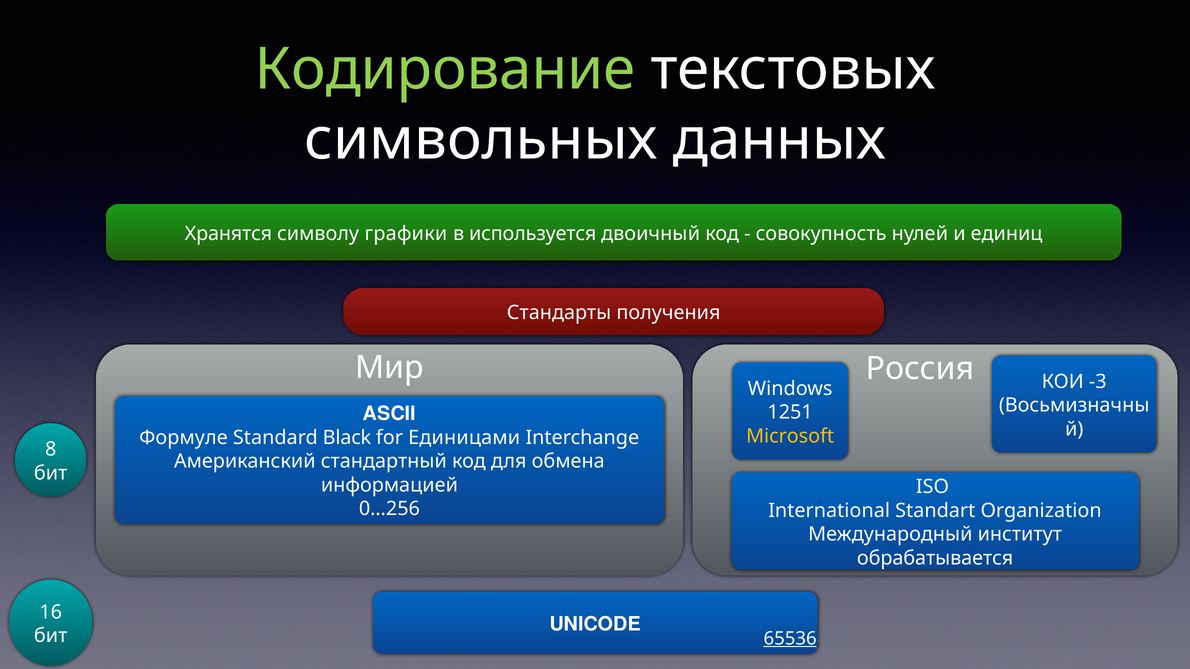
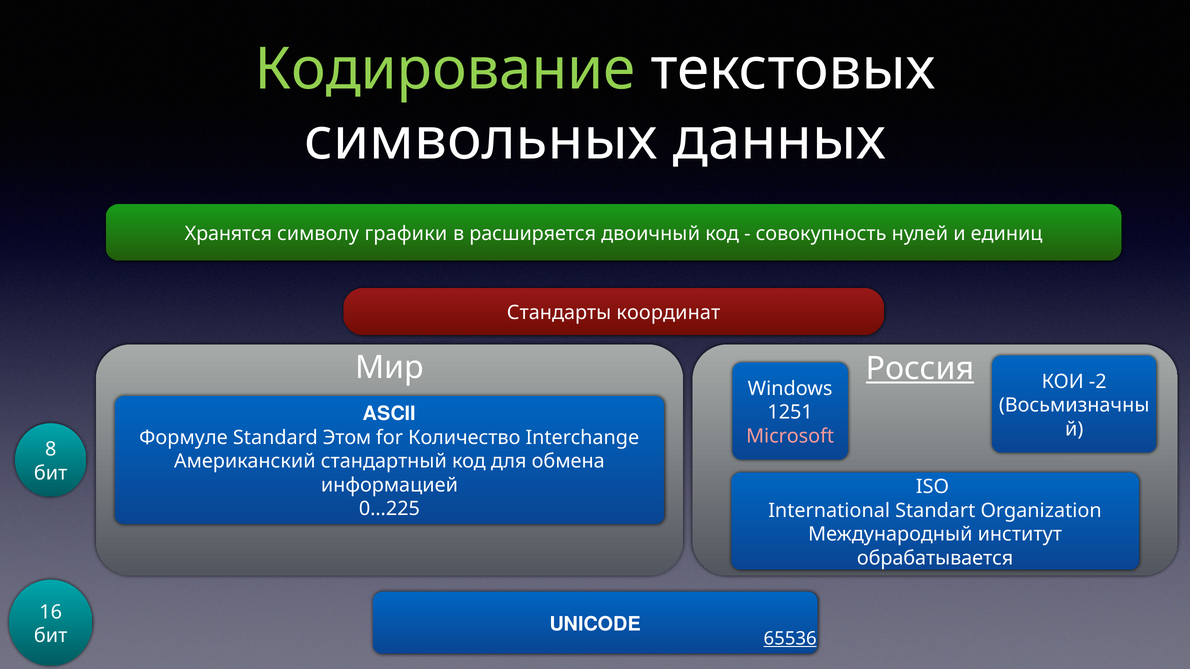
используется: используется -> расширяется (533, 234)
получения: получения -> координат (668, 313)
Россия underline: none -> present (920, 369)
-3: -3 -> -2 (1098, 382)
Microsoft colour: yellow -> pink (790, 436)
Black: Black -> Этом (347, 438)
Единицами: Единицами -> Количество (464, 438)
0…256: 0…256 -> 0…225 (389, 509)
